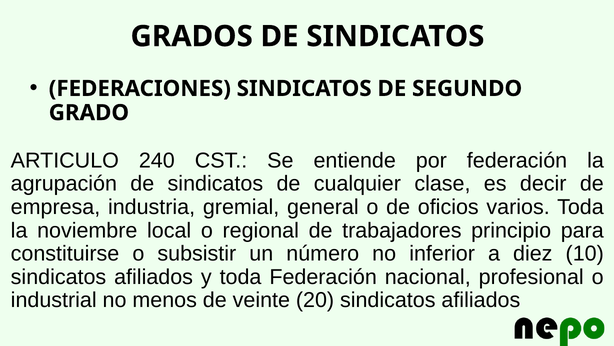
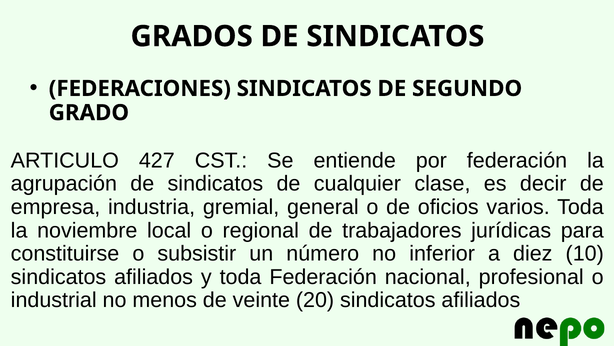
240: 240 -> 427 (157, 160)
principio: principio -> jurídicas (511, 230)
